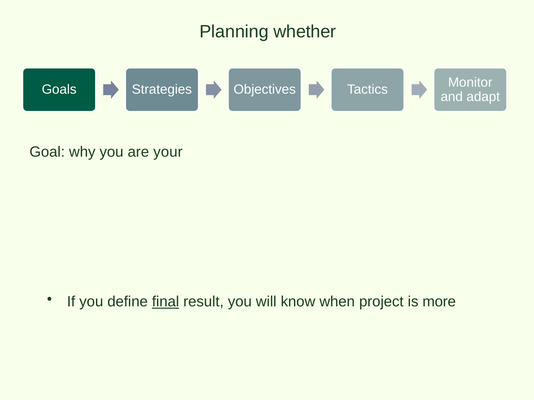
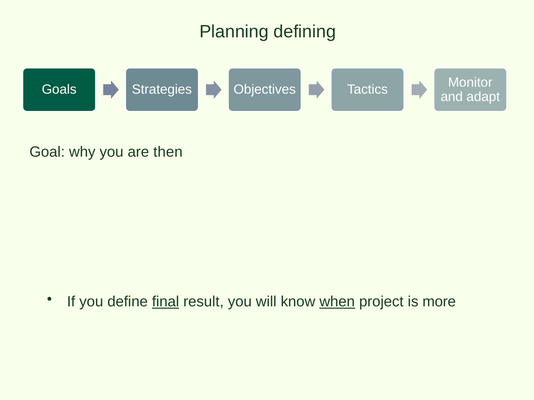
whether: whether -> defining (305, 32)
your: your -> then (168, 152)
when underline: none -> present (337, 302)
